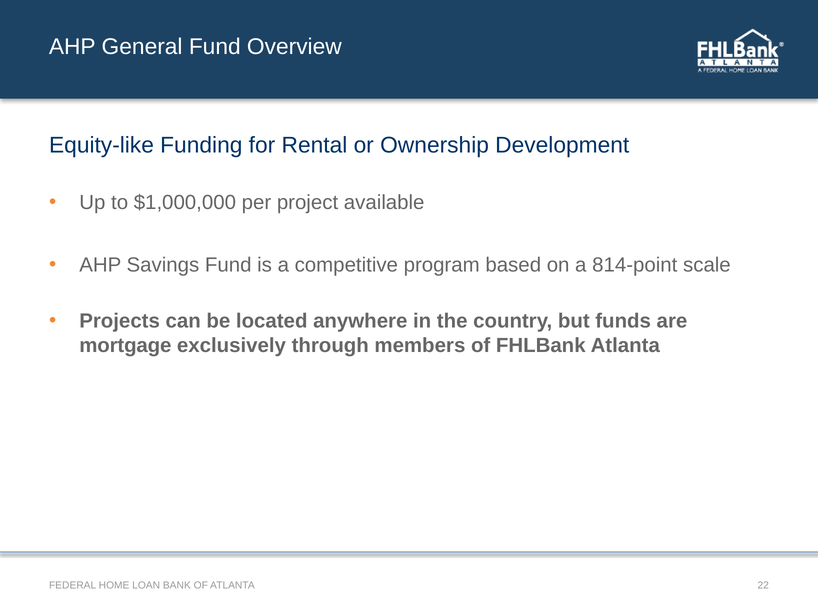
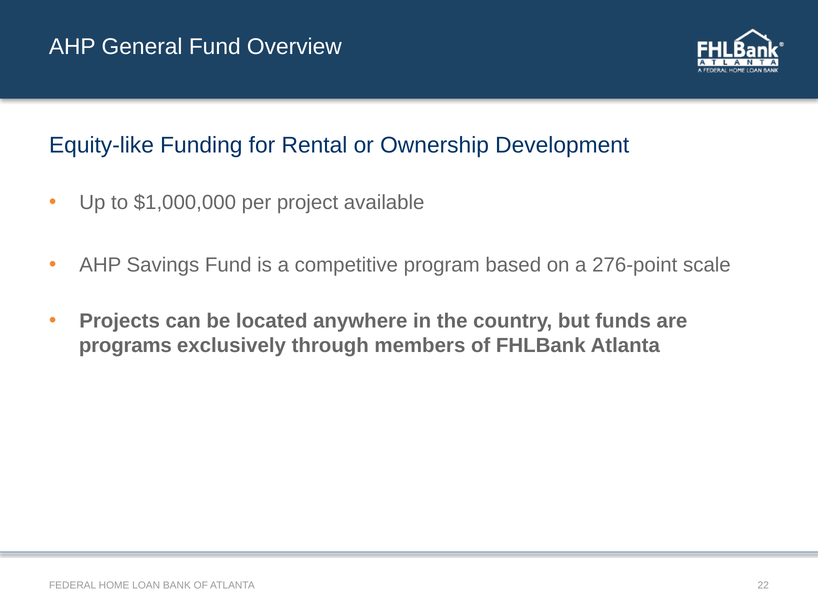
814-point: 814-point -> 276-point (635, 265)
mortgage: mortgage -> programs (125, 346)
